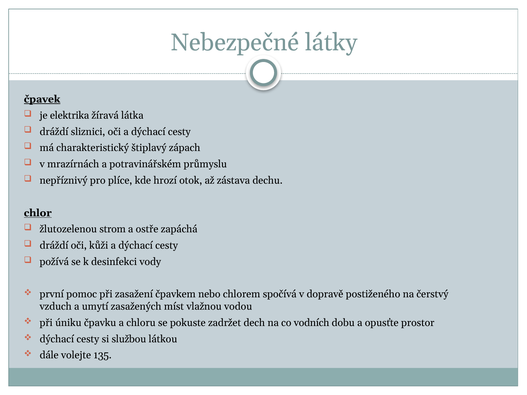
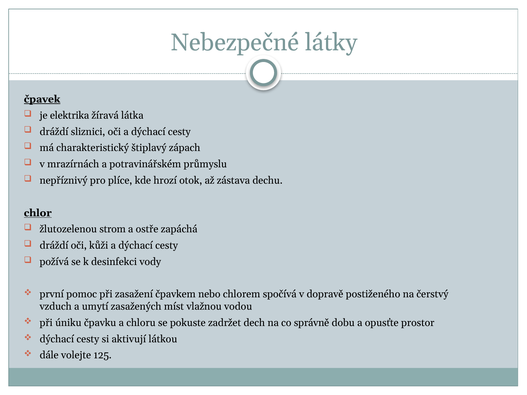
vodních: vodních -> správně (312, 323)
službou: službou -> aktivují (129, 339)
135: 135 -> 125 (103, 355)
